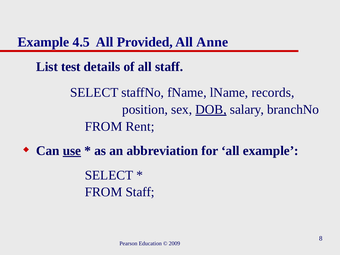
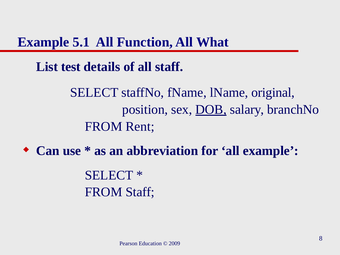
4.5: 4.5 -> 5.1 (81, 42)
Provided: Provided -> Function (145, 42)
Anne: Anne -> What (212, 42)
records: records -> original (273, 93)
use underline: present -> none (72, 151)
